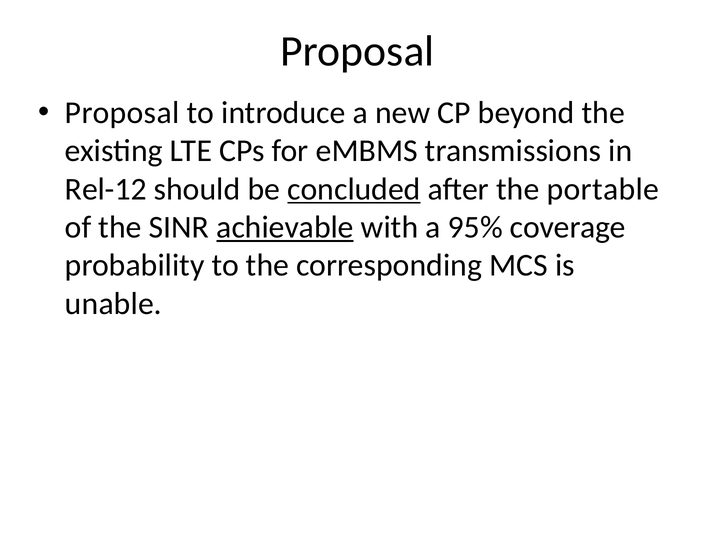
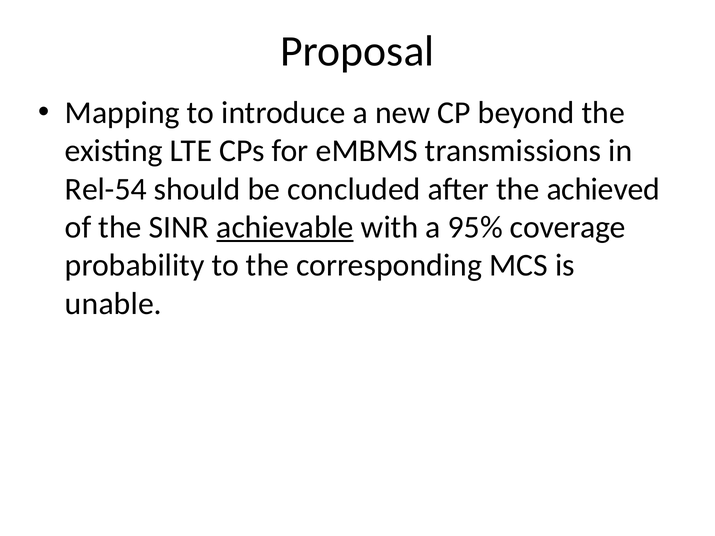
Proposal: Proposal -> Mapping (122, 113)
Rel-12: Rel-12 -> Rel-54 (106, 189)
concluded underline: present -> none (354, 189)
portable: portable -> achieved (603, 189)
